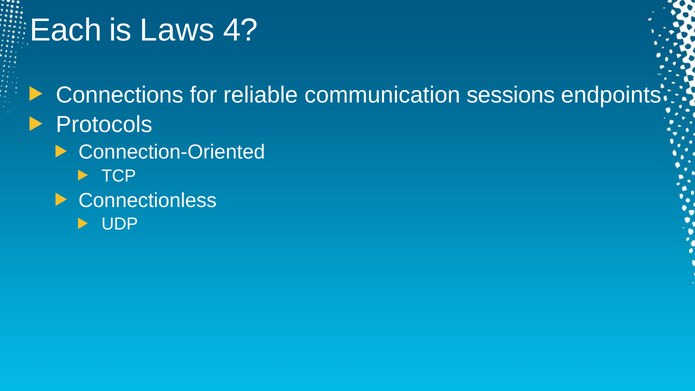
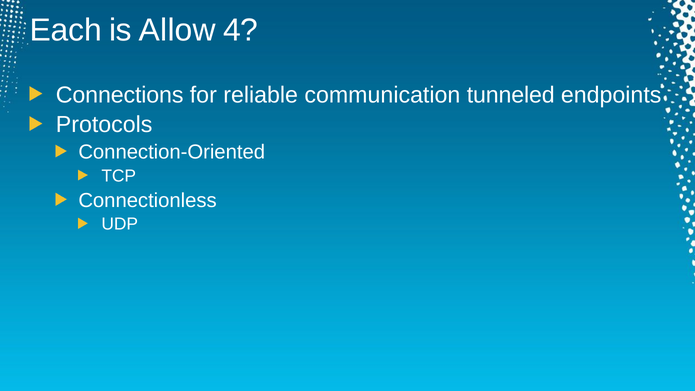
Laws: Laws -> Allow (177, 30)
sessions: sessions -> tunneled (511, 95)
